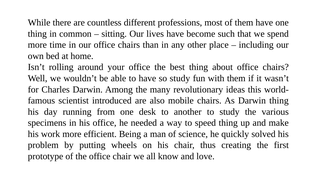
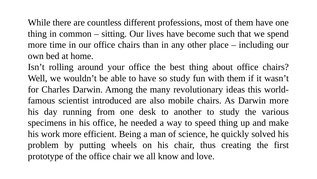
Darwin thing: thing -> more (279, 100)
